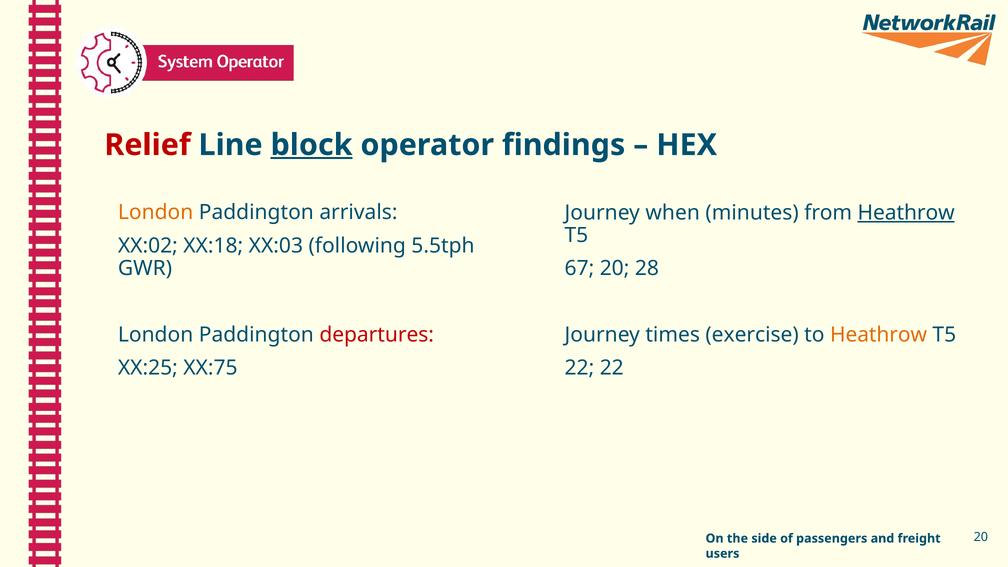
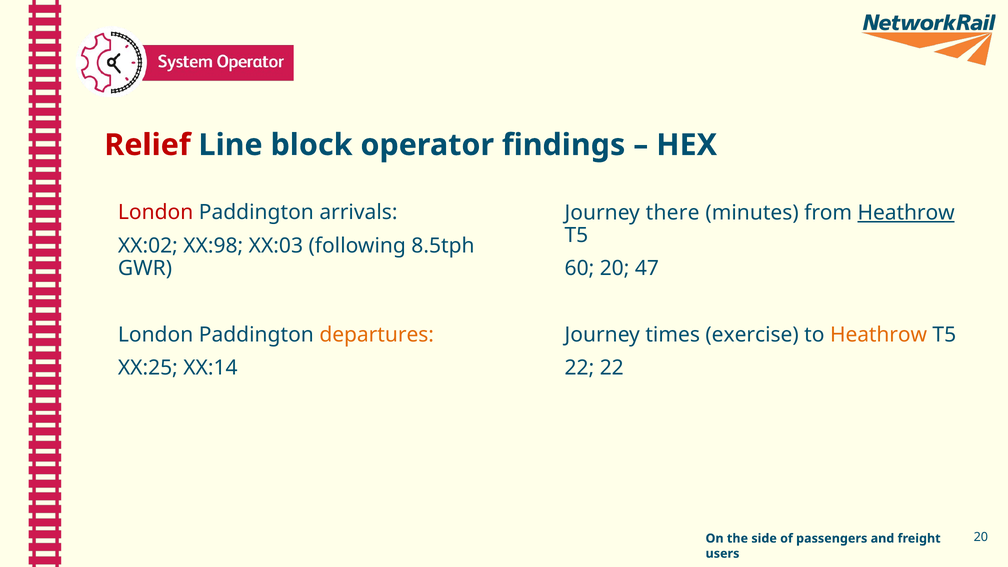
block underline: present -> none (312, 145)
London colour: orange -> red (156, 213)
when: when -> there (673, 213)
XX:18: XX:18 -> XX:98 (213, 246)
5.5tph: 5.5tph -> 8.5tph (443, 246)
67: 67 -> 60 (579, 268)
28: 28 -> 47 (647, 268)
departures colour: red -> orange (377, 335)
XX:75: XX:75 -> XX:14 (210, 368)
